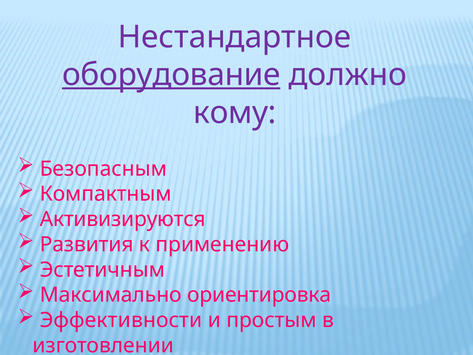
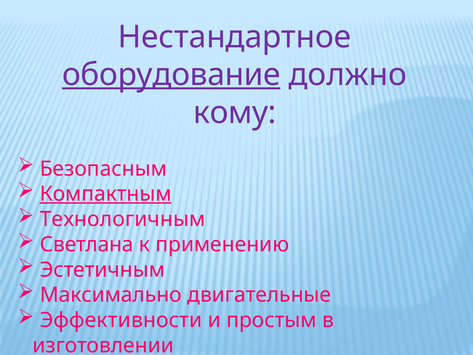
Компактным underline: none -> present (106, 194)
Активизируются: Активизируются -> Технологичным (123, 219)
Развития: Развития -> Светлана (87, 244)
ориентировка: ориентировка -> двигательные (259, 295)
